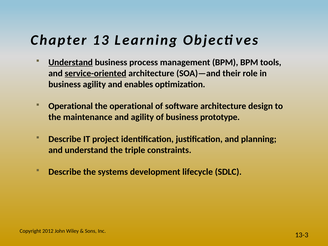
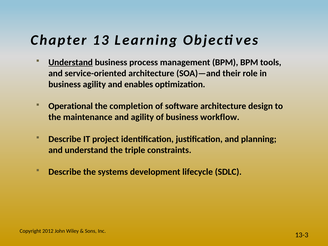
service-oriented underline: present -> none (96, 73)
the operational: operational -> completion (131, 106)
prototype: prototype -> workflow (220, 117)
